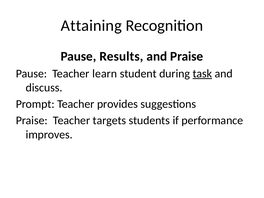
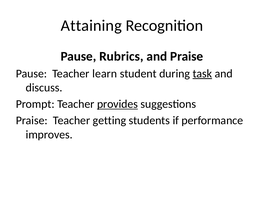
Results: Results -> Rubrics (121, 56)
provides underline: none -> present (117, 104)
targets: targets -> getting (109, 121)
